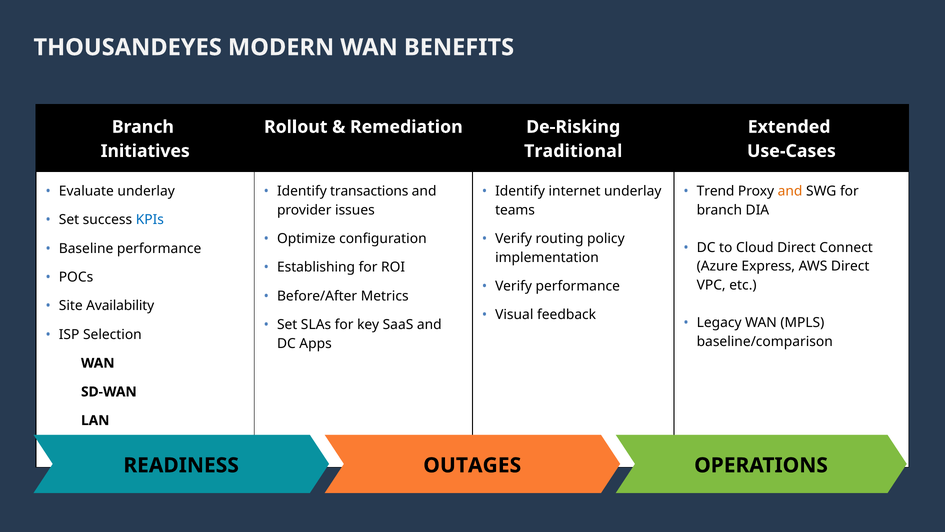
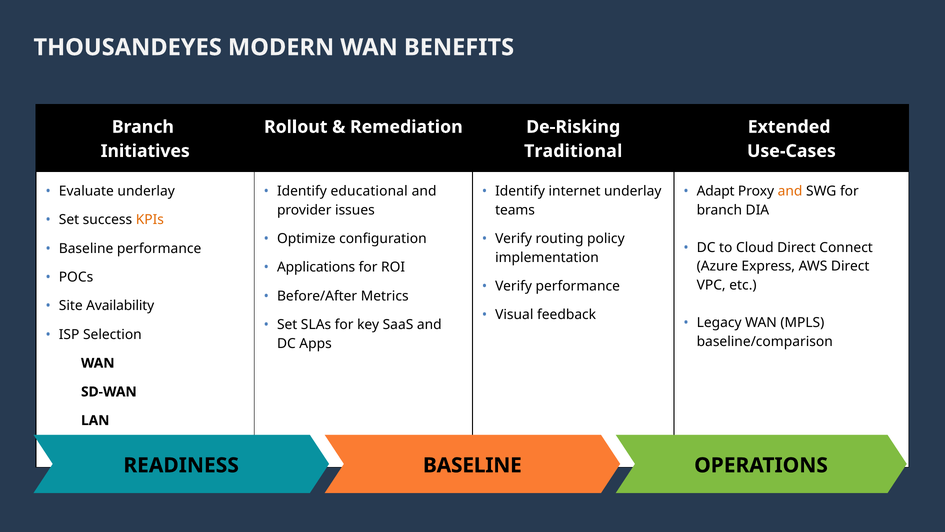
transactions: transactions -> educational (369, 191)
Trend: Trend -> Adapt (716, 191)
KPIs colour: blue -> orange (150, 220)
Establishing: Establishing -> Applications (316, 267)
OUTAGES: OUTAGES -> BASELINE (472, 465)
